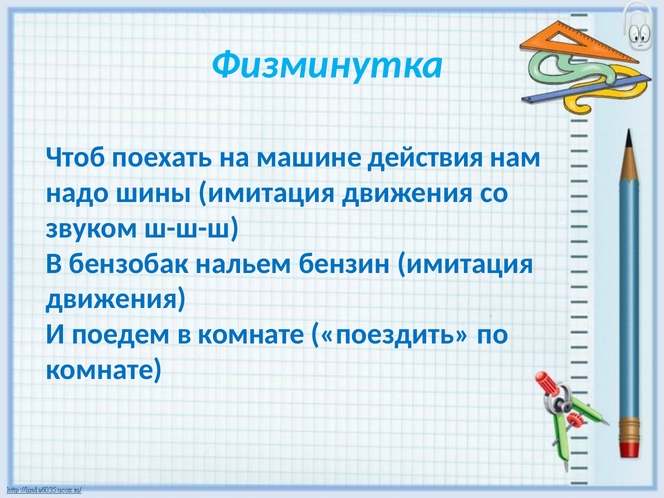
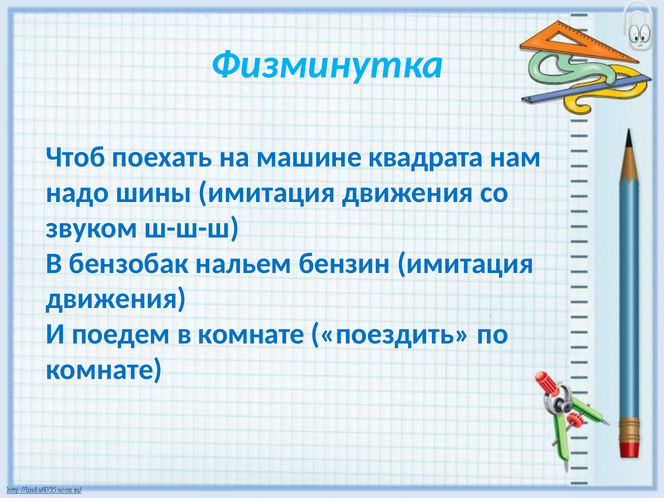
действия: действия -> квадрата (426, 157)
